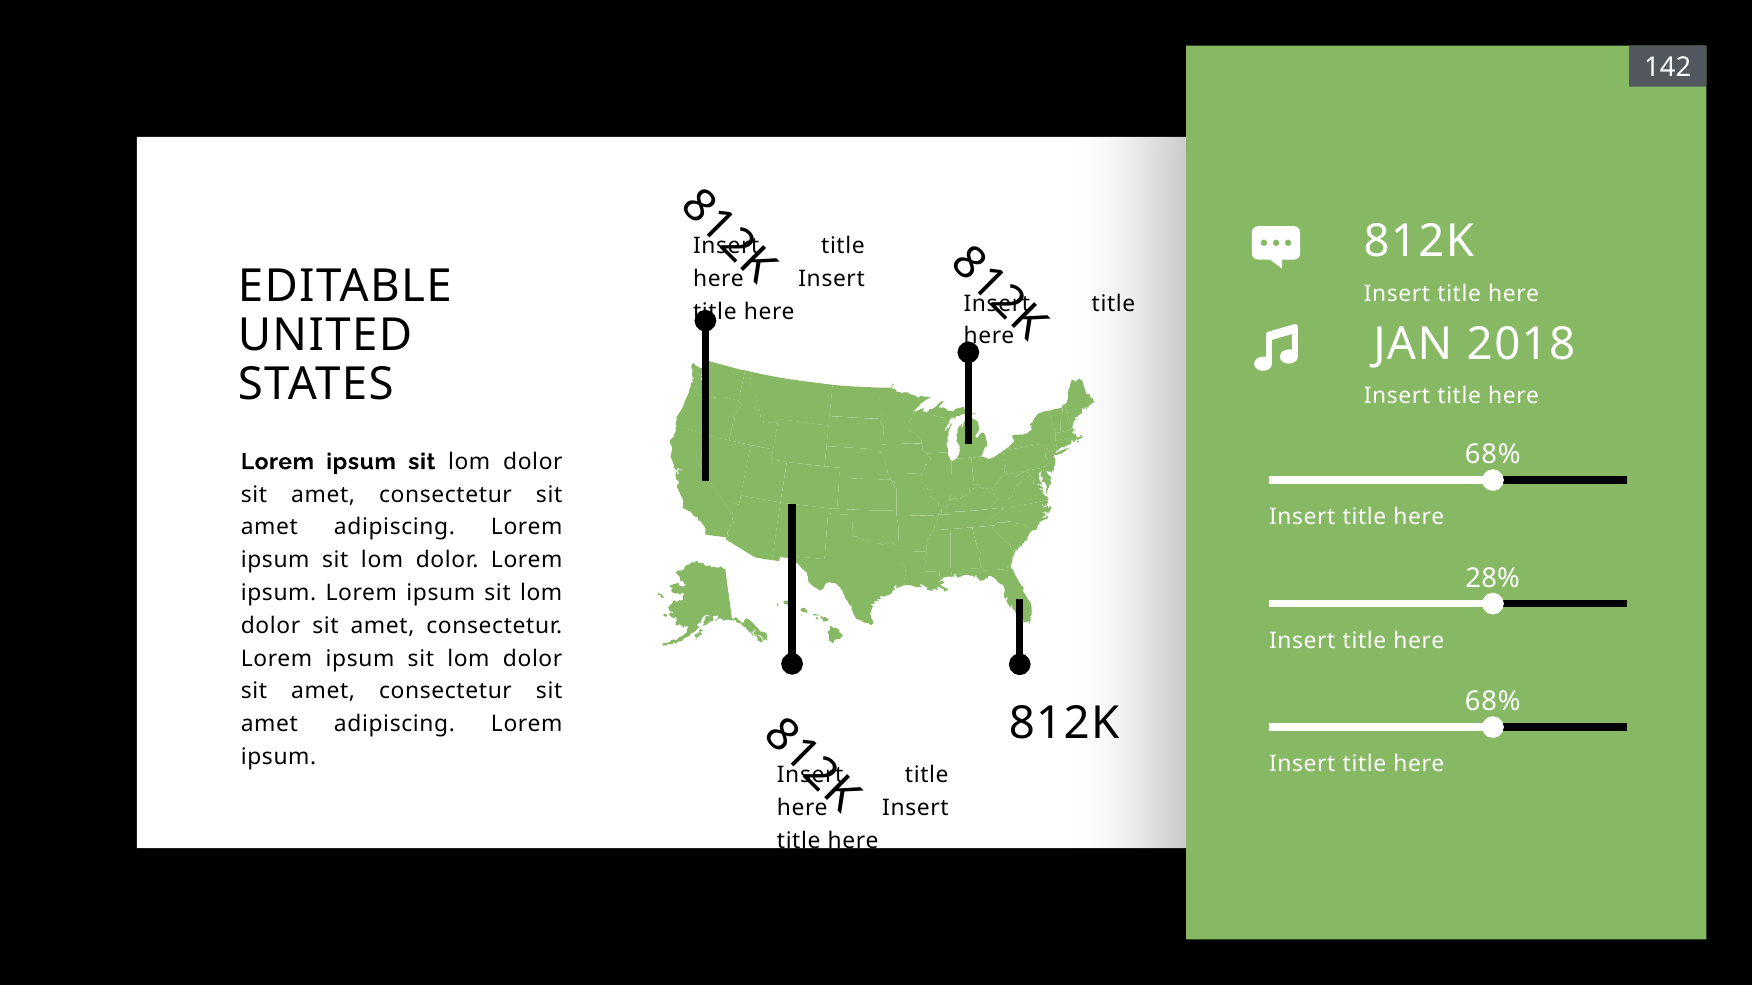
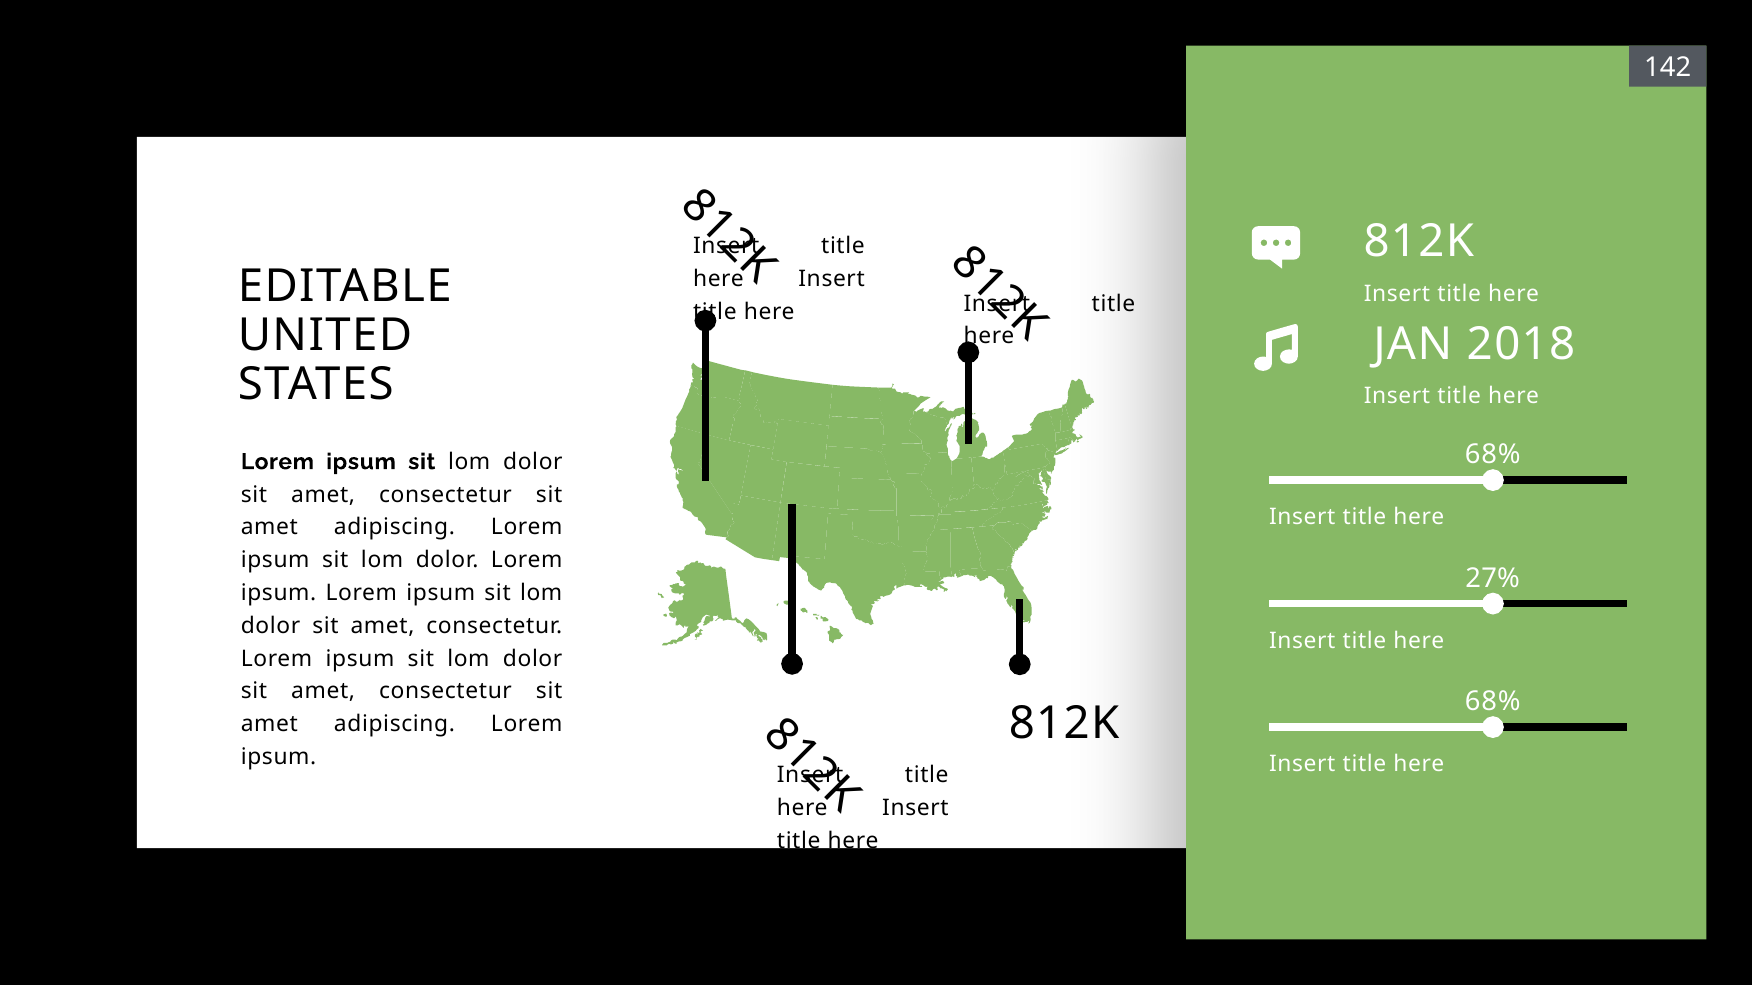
28%: 28% -> 27% (1493, 579)
